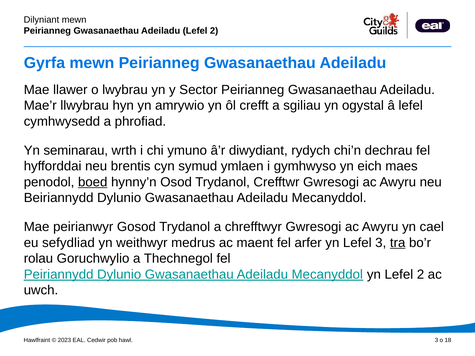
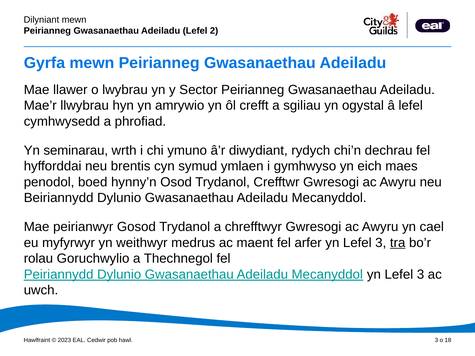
boed underline: present -> none (93, 182)
sefydliad: sefydliad -> myfyrwyr (68, 243)
Mecanyddol yn Lefel 2: 2 -> 3 (421, 275)
